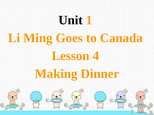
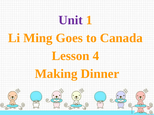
Unit colour: black -> purple (71, 20)
